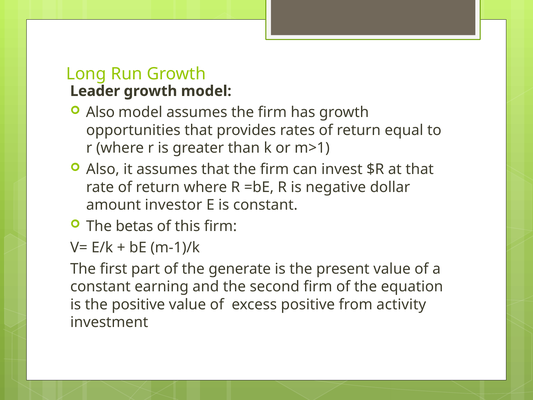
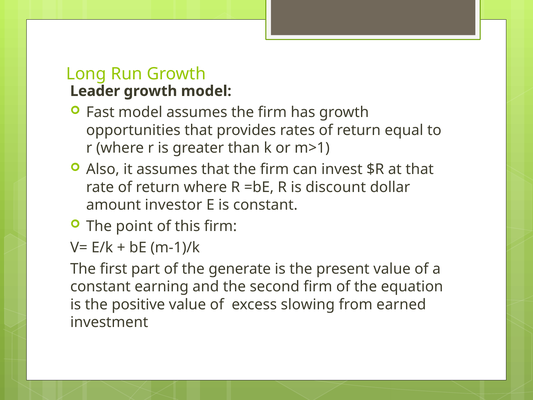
Also: Also -> Fast (100, 112)
negative: negative -> discount (336, 187)
betas: betas -> point (134, 226)
excess positive: positive -> slowing (308, 304)
activity: activity -> earned (401, 304)
